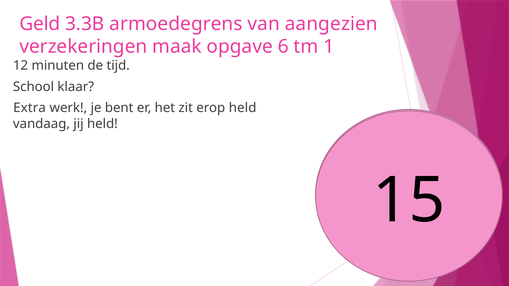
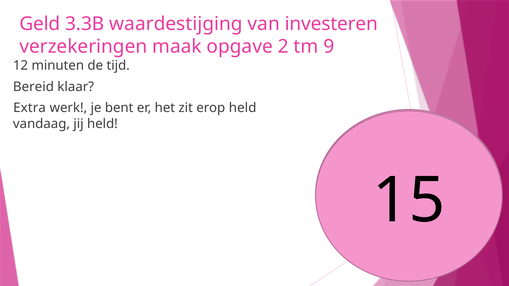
armoedegrens: armoedegrens -> waardestijging (176, 24)
aangezien: aangezien -> investeren (331, 24)
6: 6 -> 2 (283, 47)
1: 1 -> 9 (329, 47)
School: School -> Bereid (33, 87)
